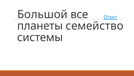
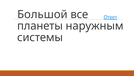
семейство: семейство -> наружным (95, 26)
